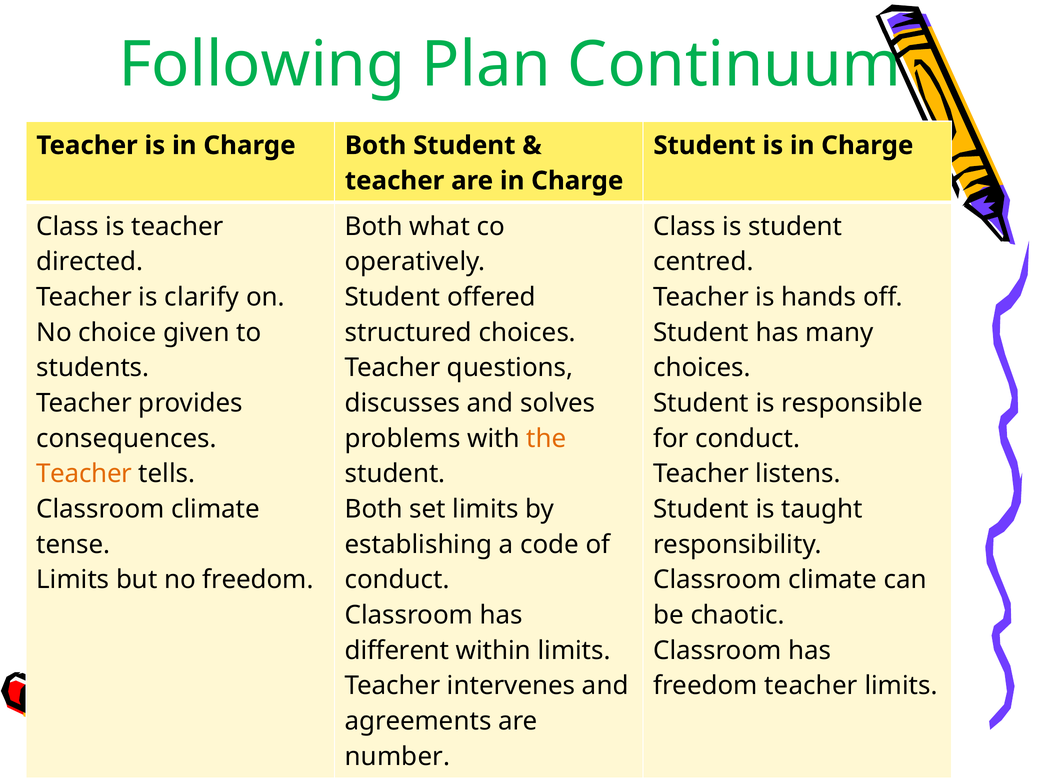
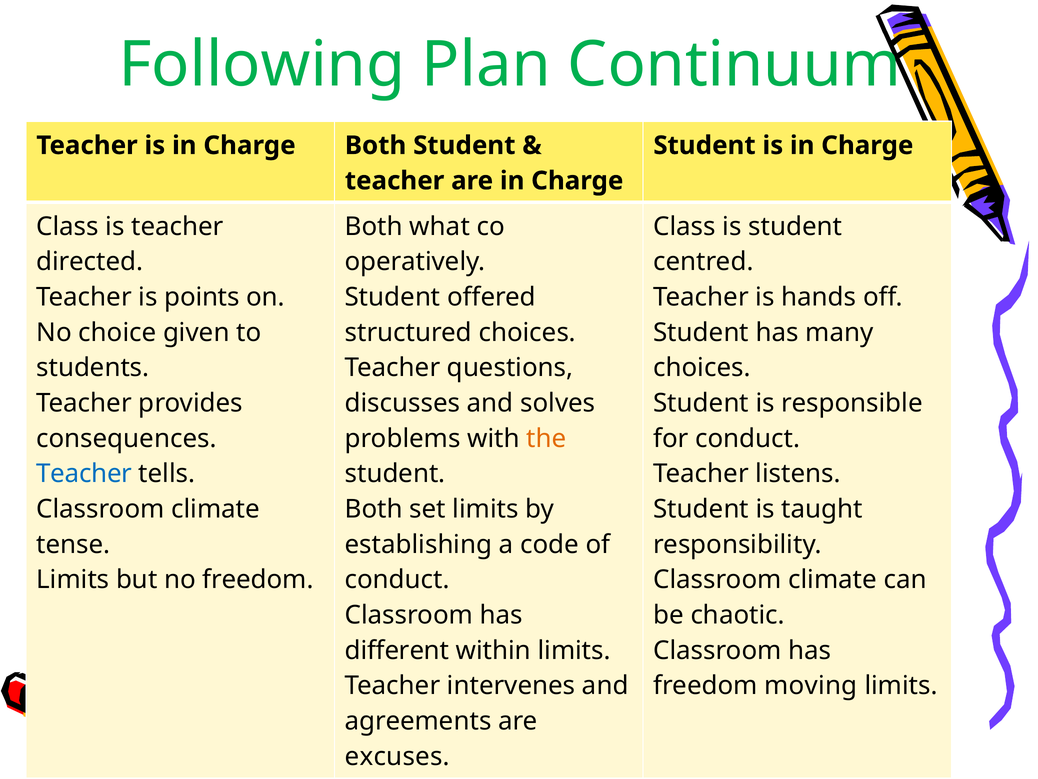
clarify: clarify -> points (202, 297)
Teacher colour: orange -> blue (84, 474)
freedom teacher: teacher -> moving (811, 685)
number: number -> excuses (397, 756)
